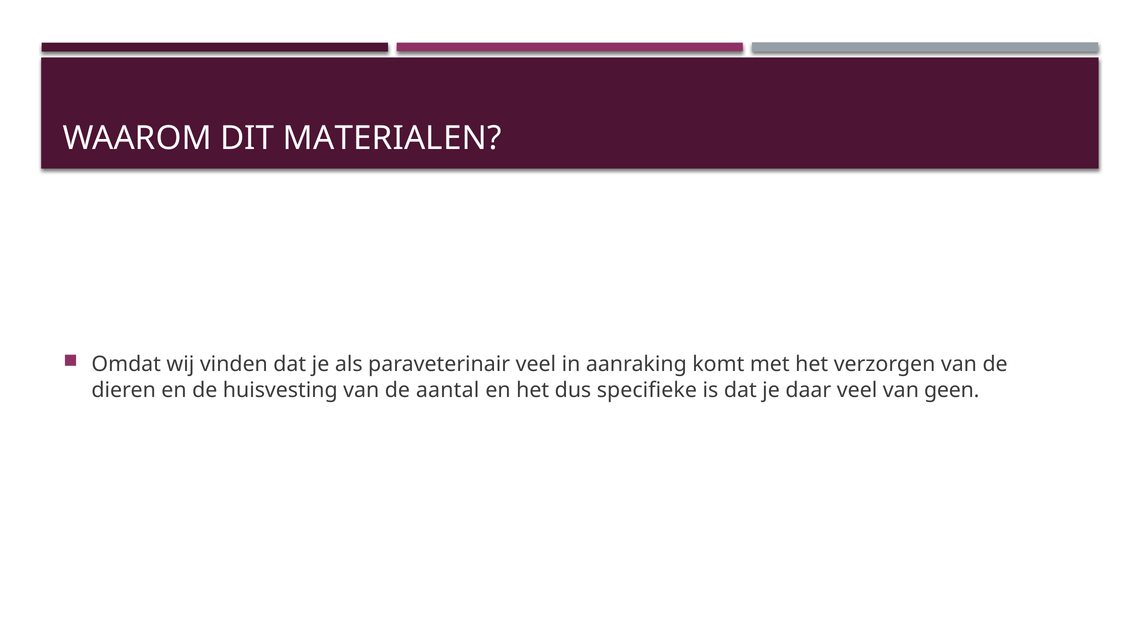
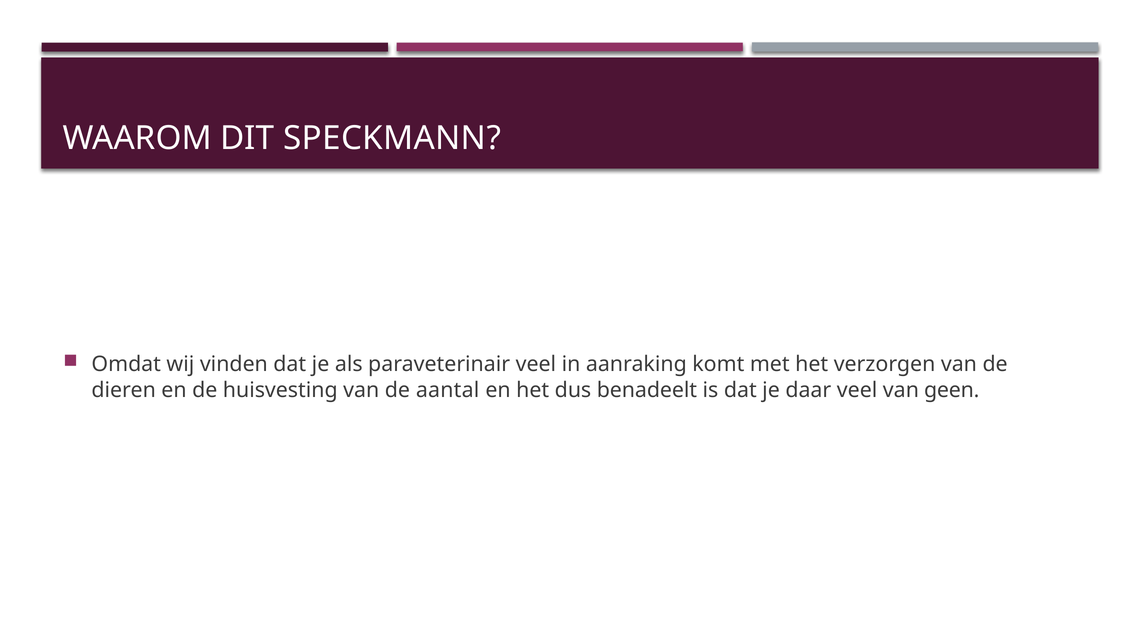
MATERIALEN: MATERIALEN -> SPECKMANN (392, 138)
specifieke: specifieke -> benadeelt (647, 390)
